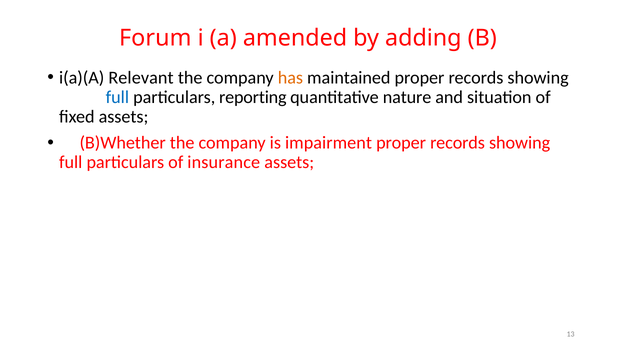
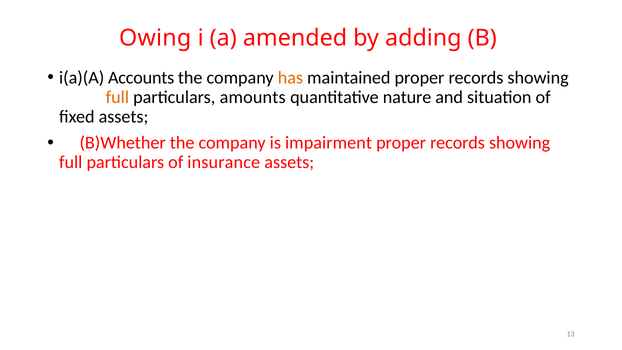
Forum: Forum -> Owing (155, 38)
Relevant: Relevant -> Accounts (141, 78)
full colour: blue -> orange (117, 97)
reporting: reporting -> amounts (253, 97)
